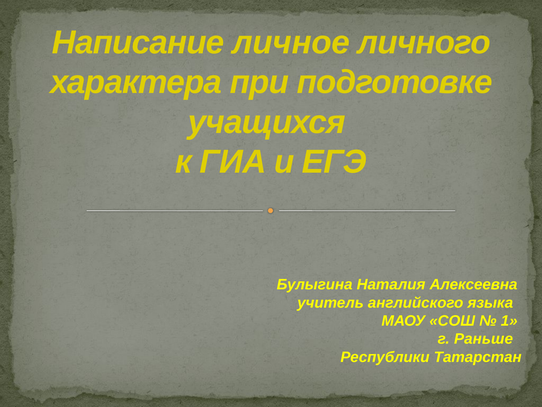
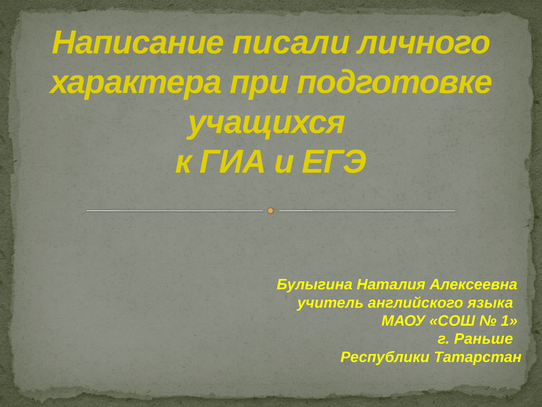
личное: личное -> писали (291, 42)
